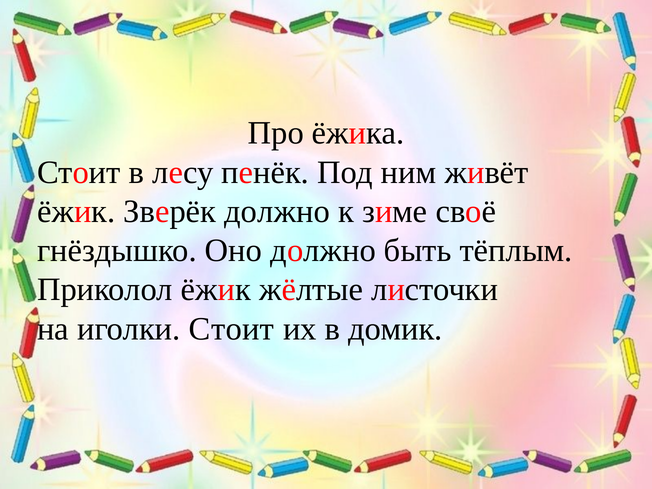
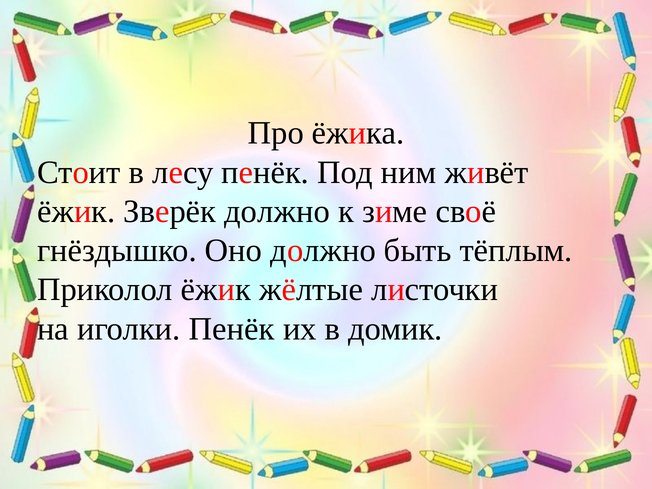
иголки Стоит: Стоит -> Пенёк (232, 329)
